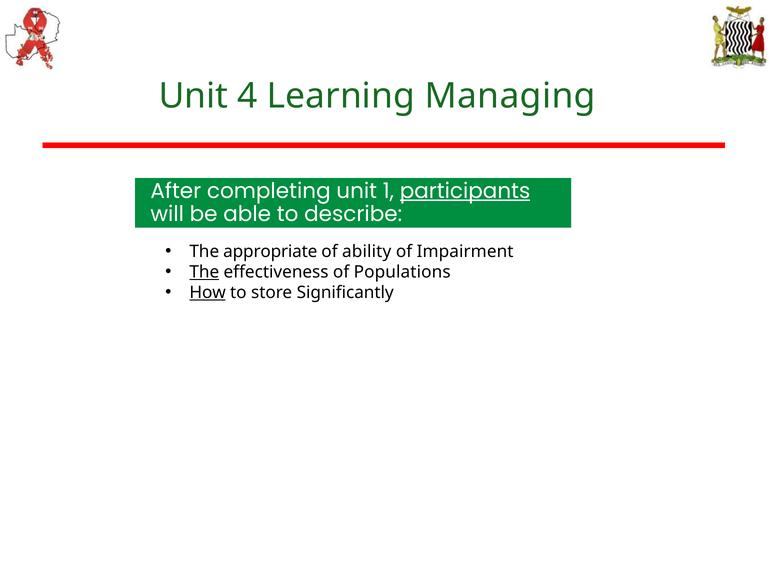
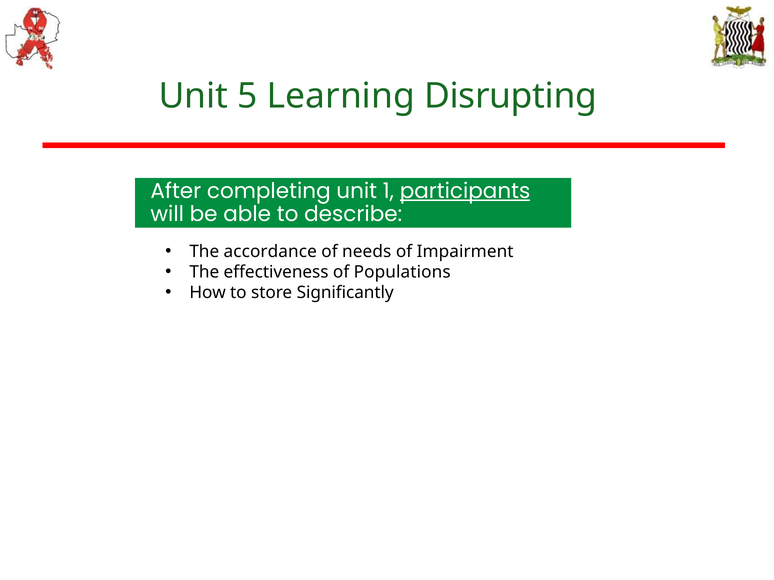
4: 4 -> 5 (248, 96)
Managing: Managing -> Disrupting (511, 96)
appropriate: appropriate -> accordance (270, 252)
ability: ability -> needs (367, 252)
The underline: present -> none (204, 272)
How underline: present -> none (208, 293)
